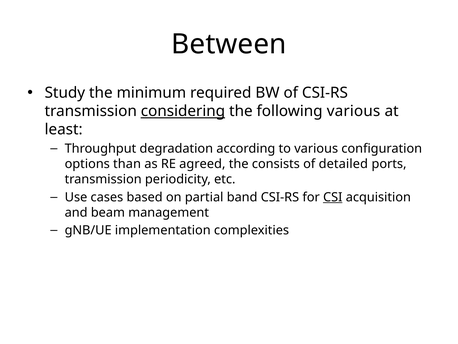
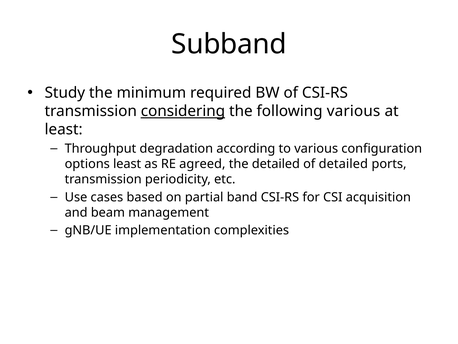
Between: Between -> Subband (229, 44)
options than: than -> least (127, 164)
the consists: consists -> detailed (276, 164)
CSI underline: present -> none (333, 197)
